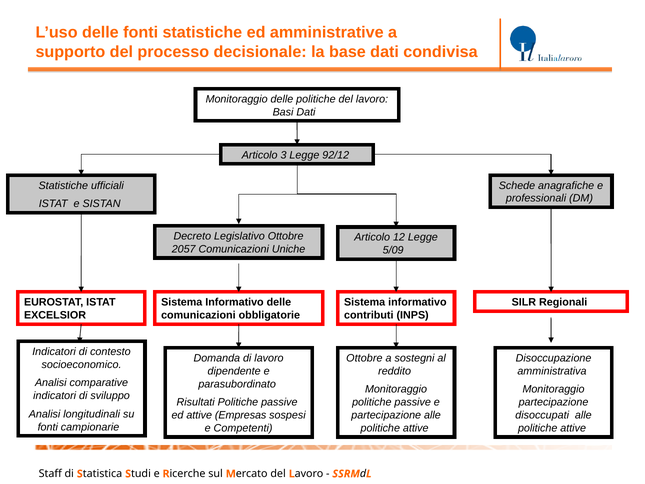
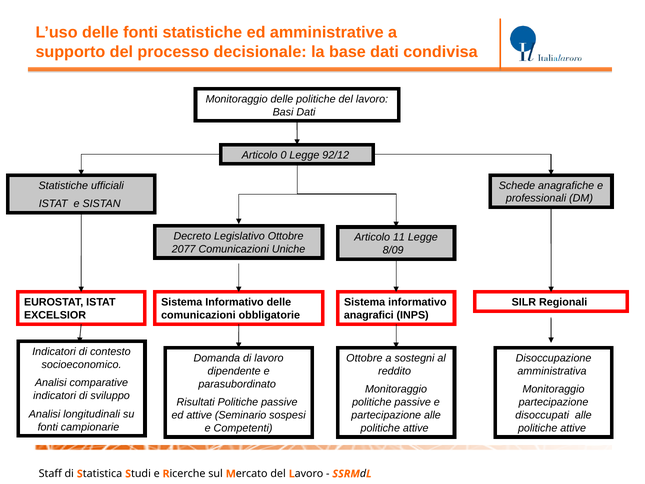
3: 3 -> 0 (284, 155)
12: 12 -> 11 (399, 237)
2057: 2057 -> 2077 (184, 249)
5/09: 5/09 -> 8/09 (393, 250)
contributi: contributi -> anagrafici (369, 315)
Empresas: Empresas -> Seminario (241, 415)
